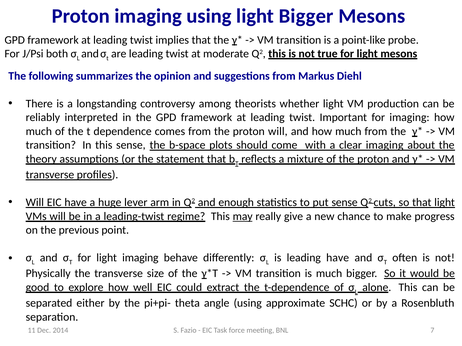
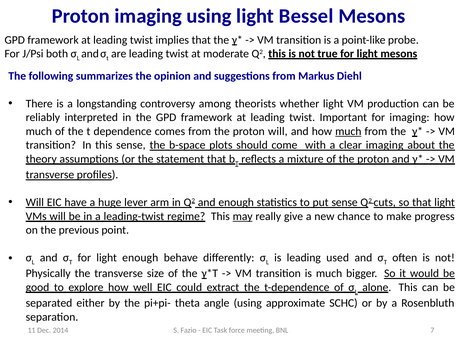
light Bigger: Bigger -> Bessel (306, 16)
much underline: none -> present (348, 132)
light imaging: imaging -> enough (140, 258)
leading have: have -> used (338, 258)
